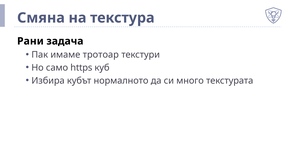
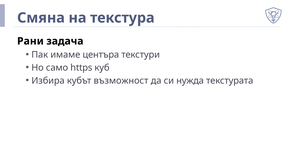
тротоар: тротоар -> центъра (101, 55)
нормалното: нормалното -> възможност (121, 81)
много: много -> нужда (190, 81)
